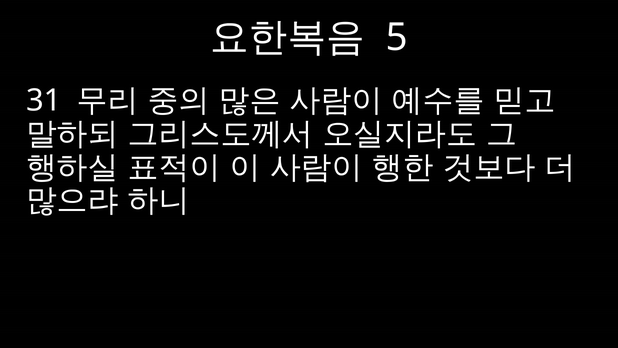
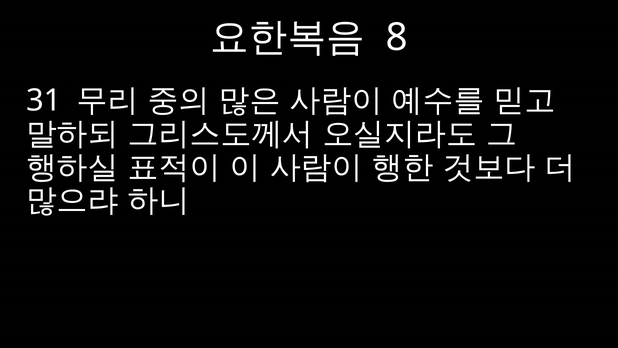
5: 5 -> 8 (397, 37)
